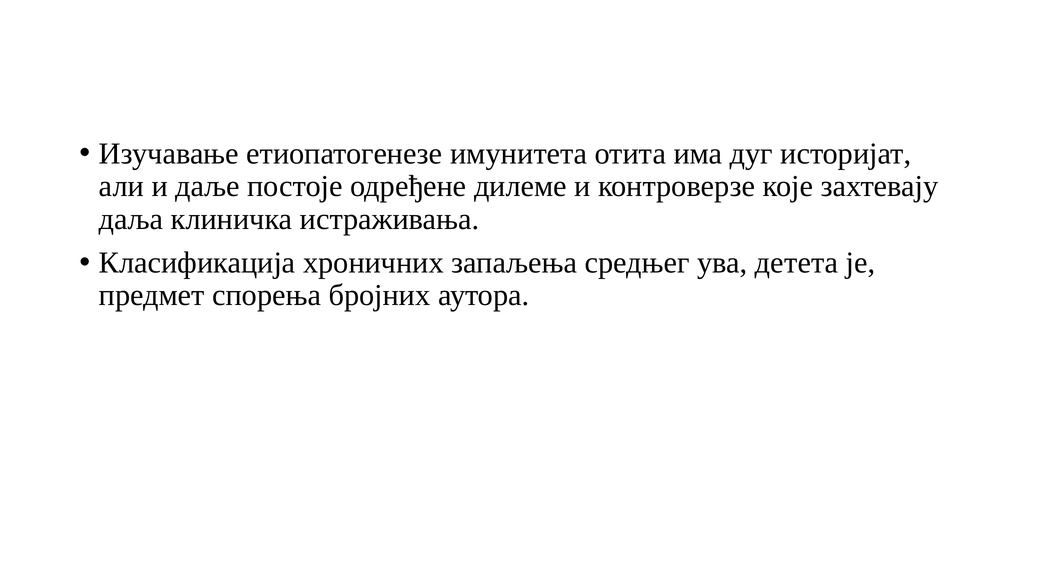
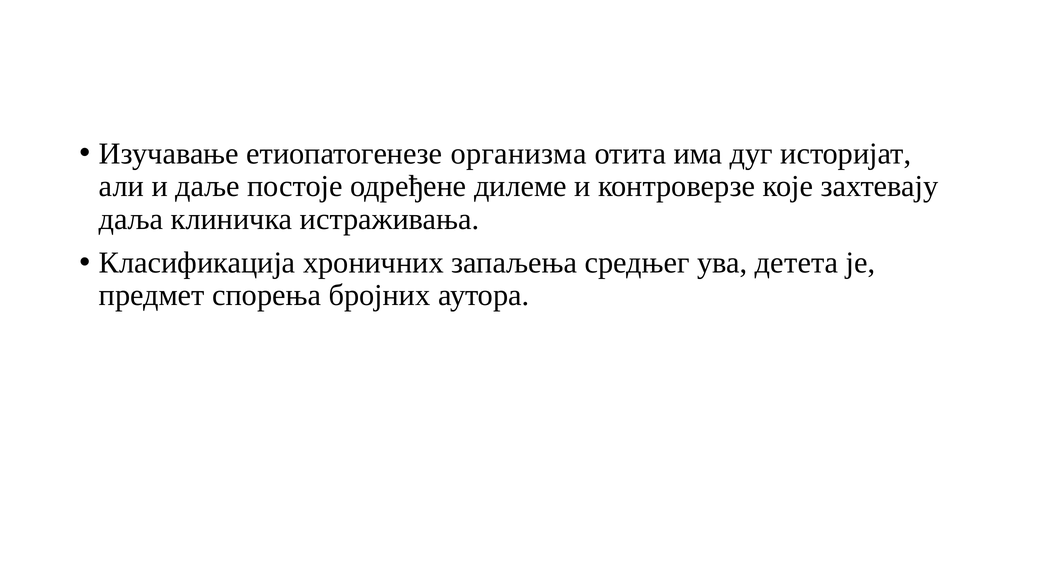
имунитета: имунитета -> организма (518, 154)
